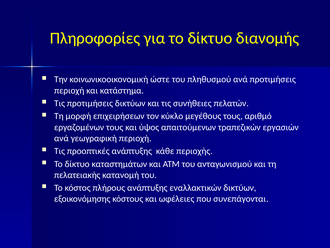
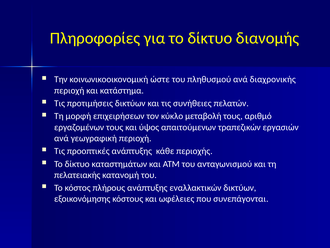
ανά προτιμήσεις: προτιμήσεις -> διαχρονικής (273, 79)
μεγέθους: μεγέθους -> μεταβολή (203, 116)
